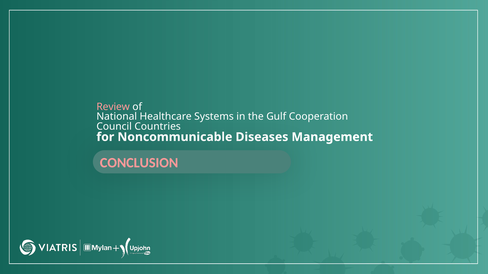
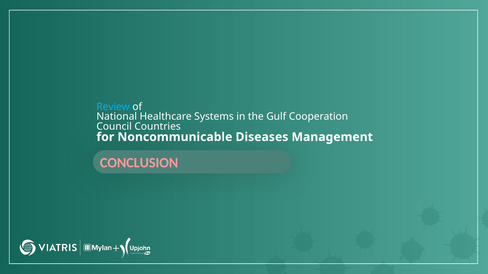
Review colour: pink -> light blue (113, 107)
